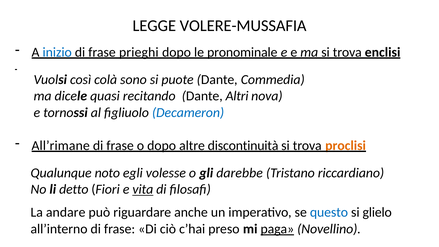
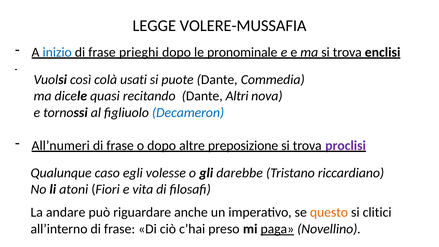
sono: sono -> usati (134, 80)
All’rimane: All’rimane -> All’numeri (61, 145)
discontinuità: discontinuità -> preposizione (243, 145)
proclisi colour: orange -> purple (346, 145)
noto: noto -> caso (107, 173)
detto: detto -> atoni (74, 189)
vita underline: present -> none (143, 189)
questo colour: blue -> orange (329, 212)
glielo: glielo -> clitici (377, 212)
